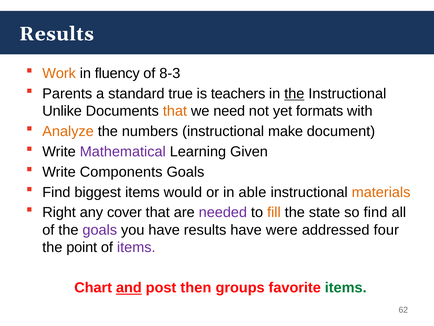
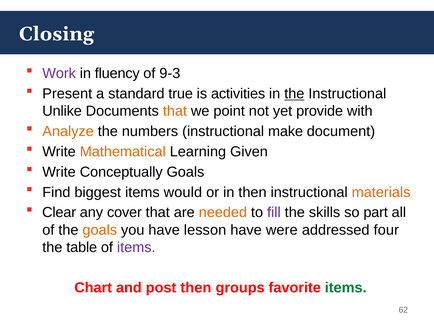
Results: Results -> Closing (57, 34)
Work colour: orange -> purple (59, 73)
8-3: 8-3 -> 9-3 (170, 73)
Parents: Parents -> Present (67, 94)
teachers: teachers -> activities (238, 94)
need: need -> point (229, 111)
formats: formats -> provide (320, 111)
Mathematical colour: purple -> orange (123, 151)
Components: Components -> Conceptually (121, 172)
in able: able -> then (252, 192)
Right: Right -> Clear (59, 212)
needed colour: purple -> orange (223, 212)
fill colour: orange -> purple (274, 212)
state: state -> skills (325, 212)
so find: find -> part (376, 212)
goals colour: purple -> orange (100, 230)
have results: results -> lesson (205, 230)
point: point -> table (82, 247)
and underline: present -> none (129, 287)
